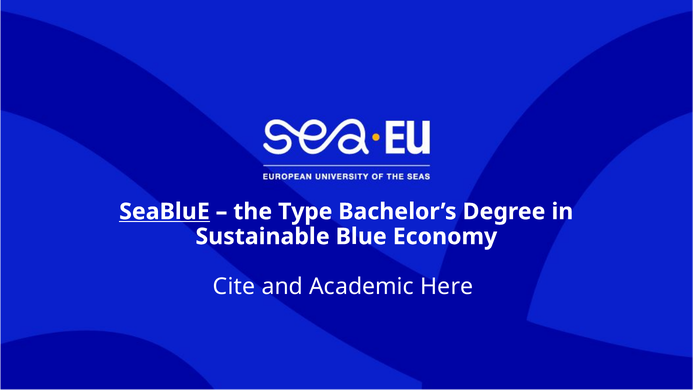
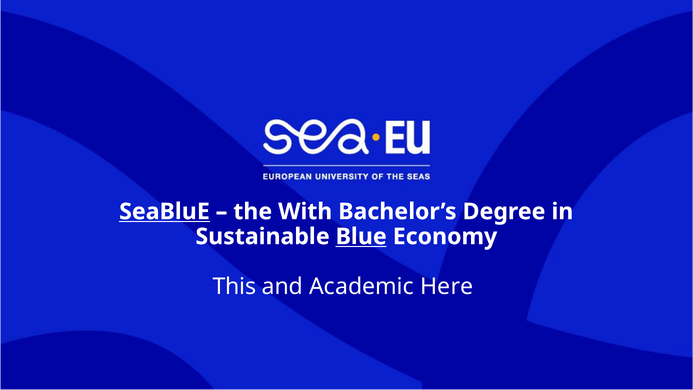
Type: Type -> With (305, 212)
Blue underline: none -> present (361, 236)
Cite: Cite -> This (234, 286)
